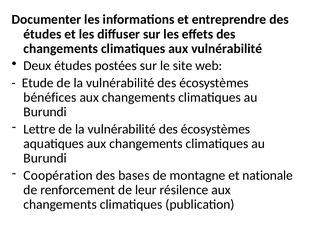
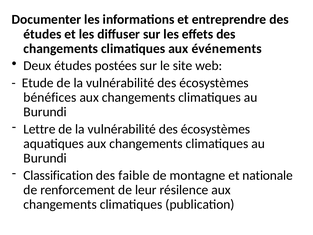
aux vulnérabilité: vulnérabilité -> événements (227, 49)
Coopération: Coopération -> Classification (58, 175)
bases: bases -> faible (134, 175)
